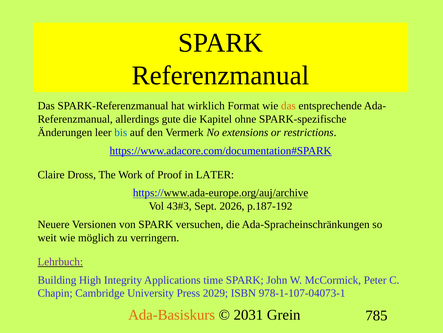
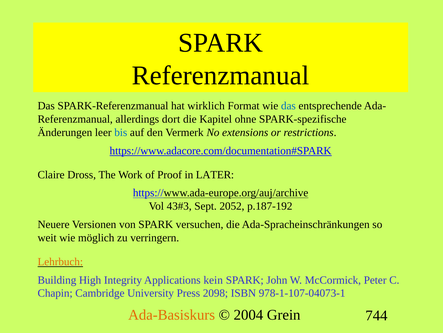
das colour: orange -> blue (288, 106)
gute: gute -> dort (171, 119)
2026: 2026 -> 2052 (232, 206)
Lehrbuch colour: purple -> orange (60, 261)
time: time -> kein (213, 279)
2029: 2029 -> 2098 (215, 293)
2031: 2031 -> 2004 (248, 314)
785: 785 -> 744 (376, 315)
